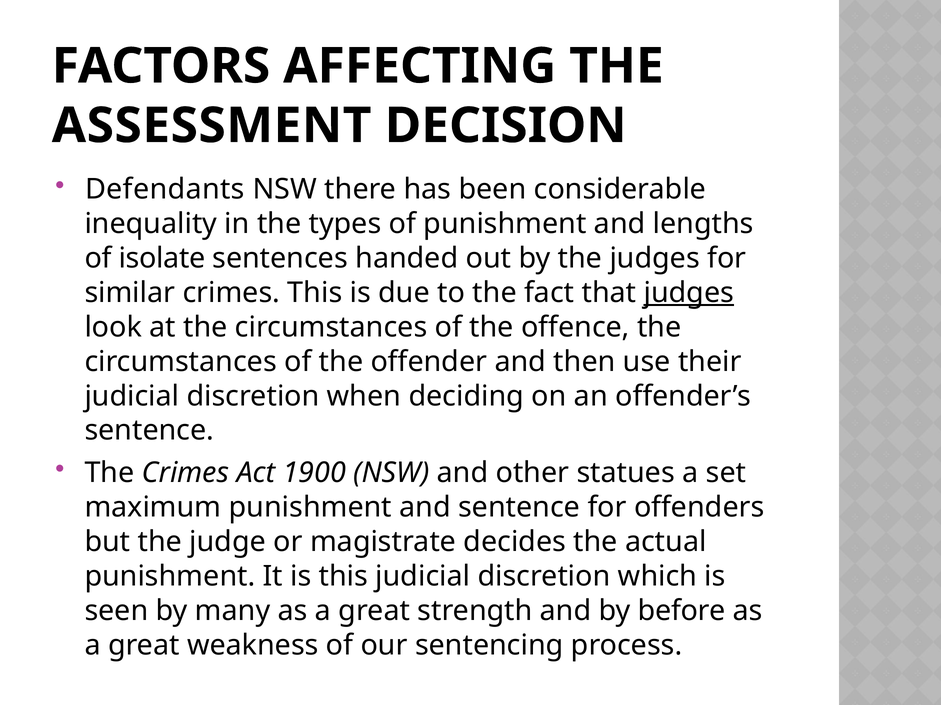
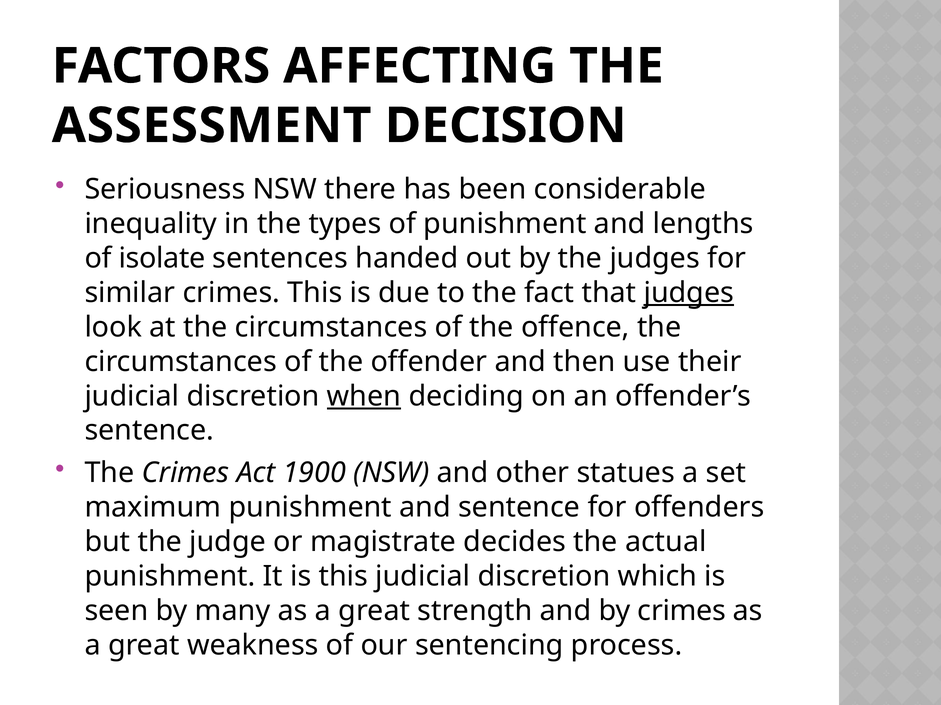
Defendants: Defendants -> Seriousness (165, 190)
when underline: none -> present (364, 396)
by before: before -> crimes (682, 611)
